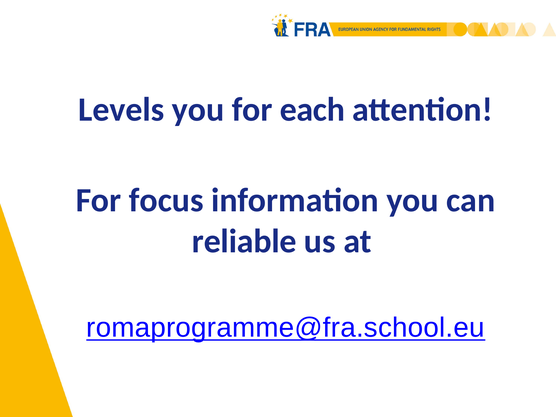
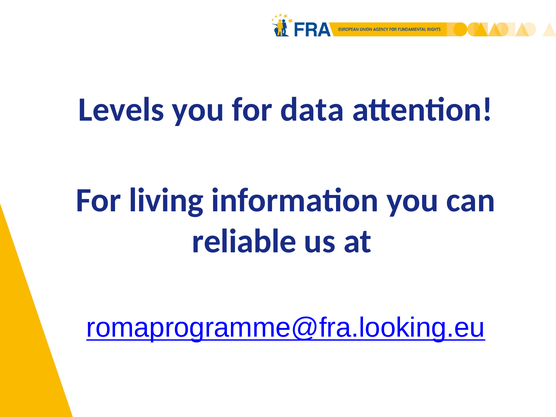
each: each -> data (312, 110)
focus: focus -> living (166, 200)
romaprogramme@fra.school.eu: romaprogramme@fra.school.eu -> romaprogramme@fra.looking.eu (286, 328)
